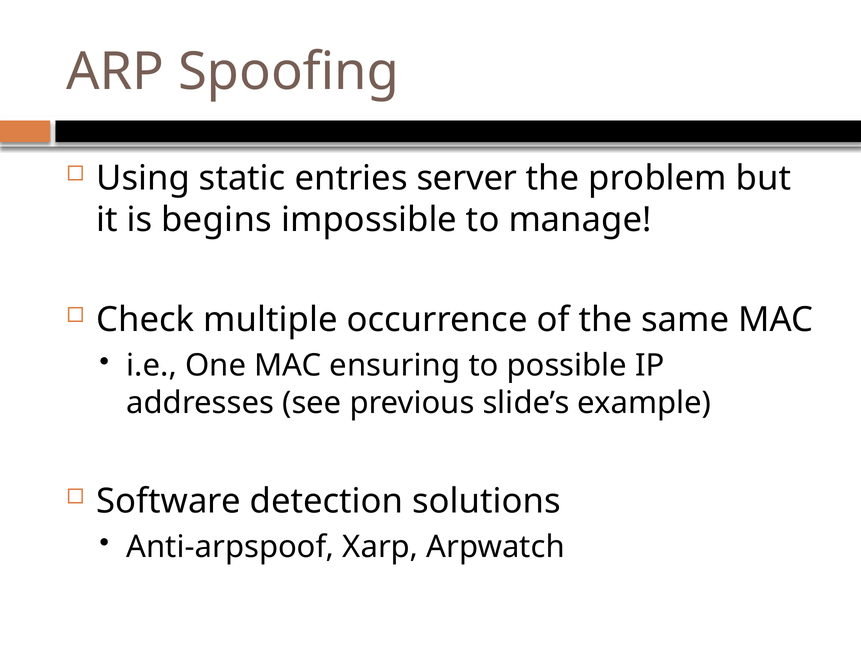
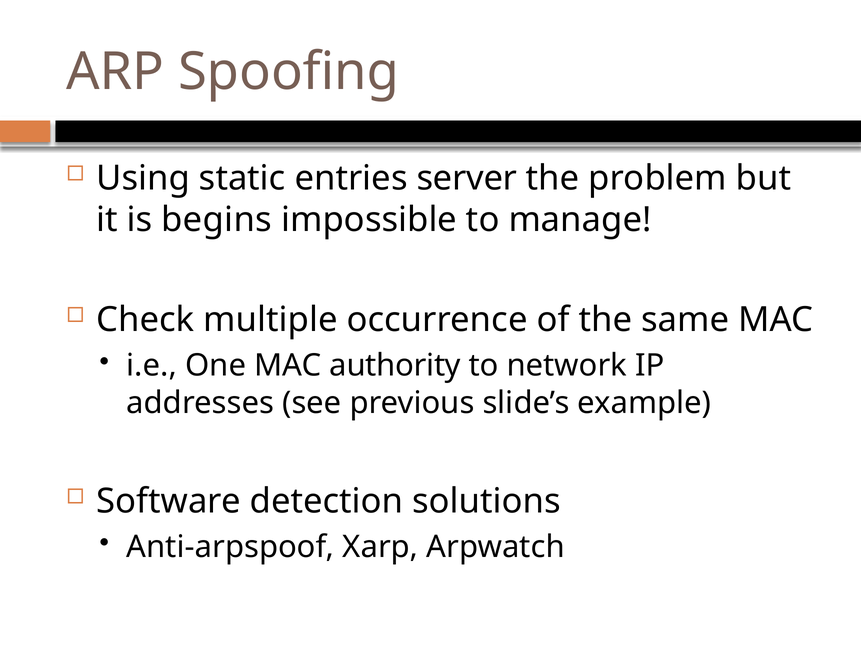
ensuring: ensuring -> authority (395, 366)
possible: possible -> network (567, 366)
